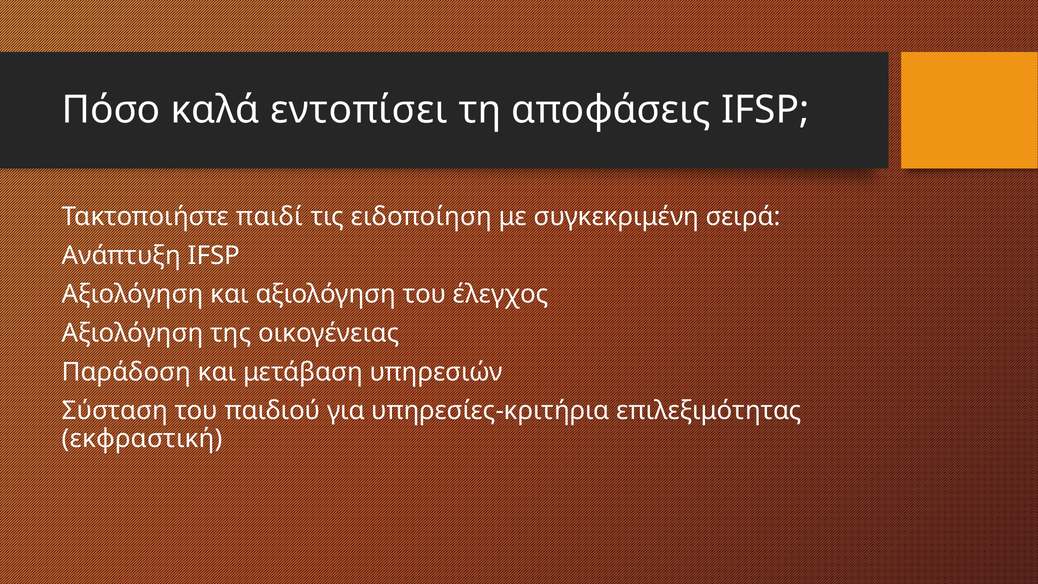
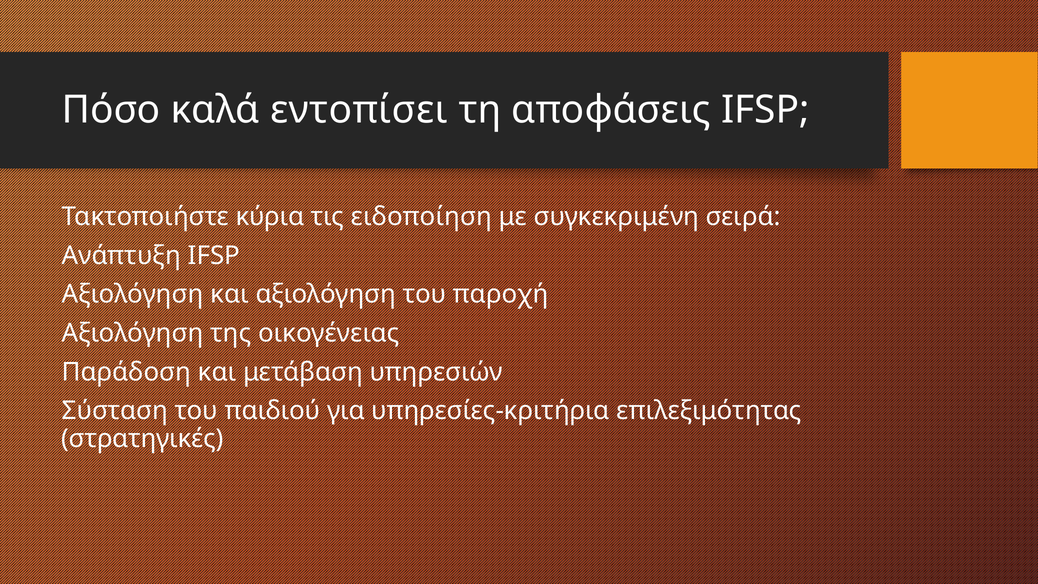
παιδί: παιδί -> κύρια (270, 217)
έλεγχος: έλεγχος -> παροχή (501, 294)
εκφραστική: εκφραστική -> στρατηγικές (142, 439)
